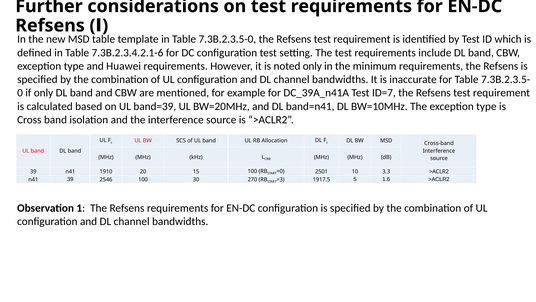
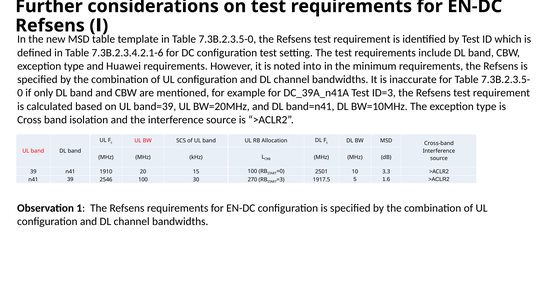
noted only: only -> into (312, 66)
ID=7: ID=7 -> ID=3 (384, 93)
